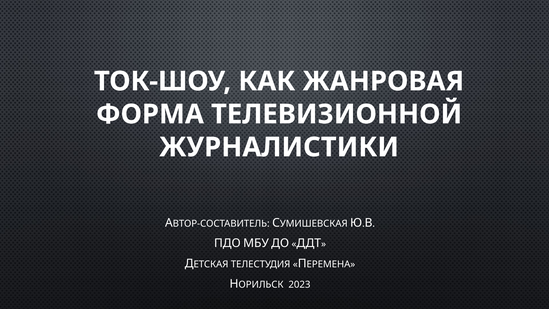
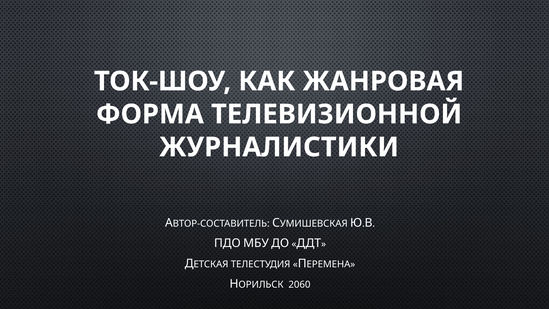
2023: 2023 -> 2060 (299, 284)
